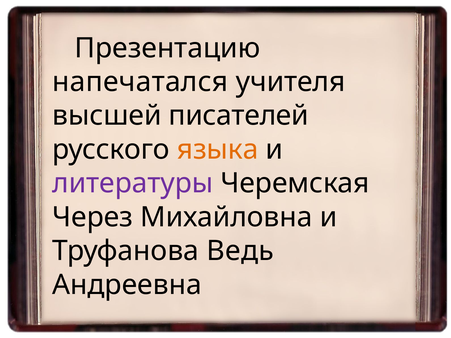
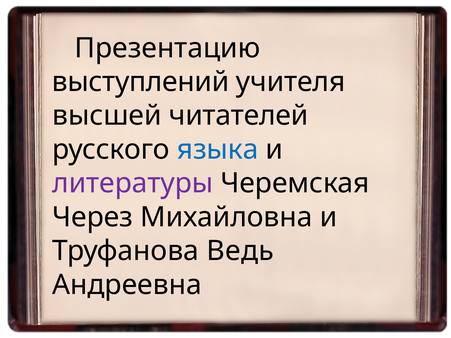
напечатался: напечатался -> выступлений (141, 82)
писателей: писателей -> читателей (239, 116)
языка colour: orange -> blue (218, 150)
